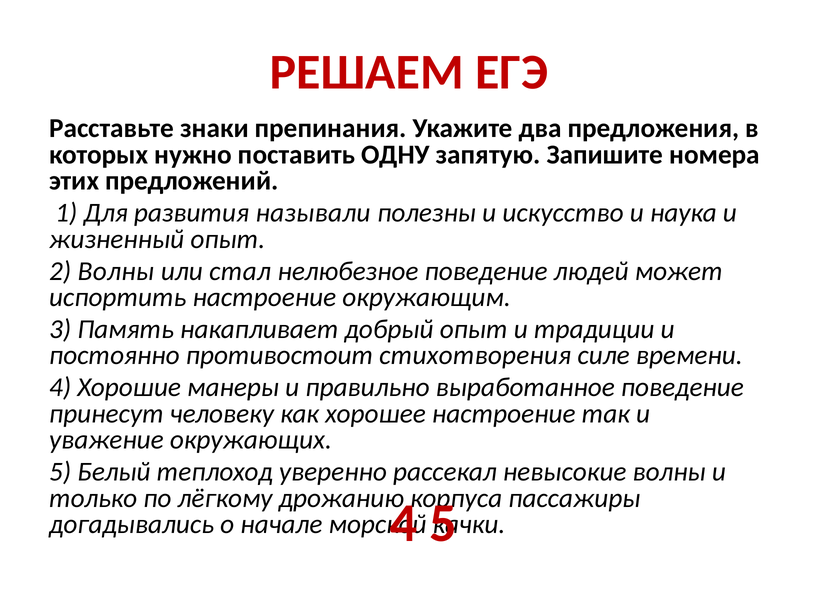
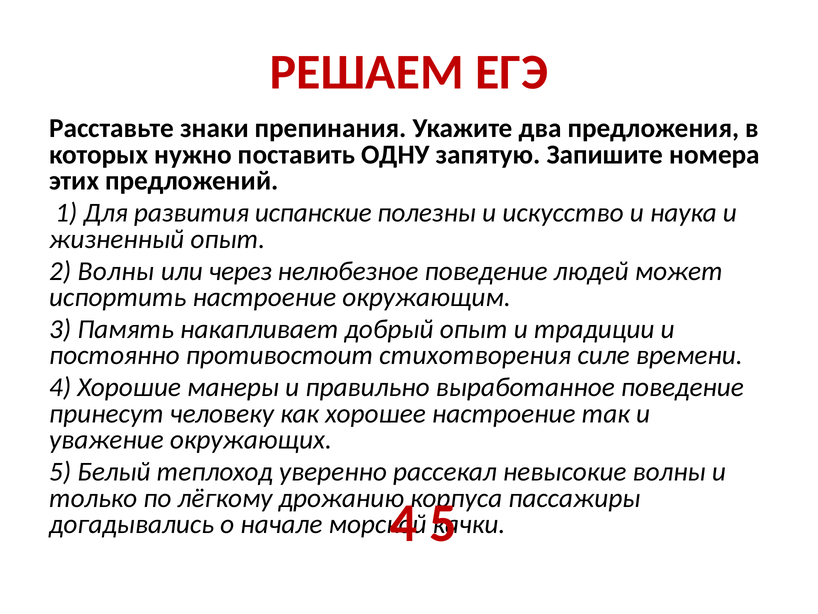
называли: называли -> испанские (313, 213)
стал: стал -> через (240, 271)
